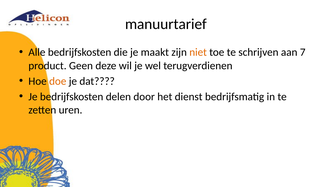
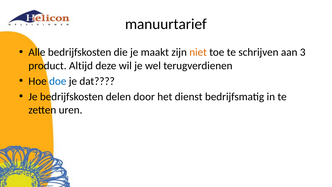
7: 7 -> 3 (303, 52)
Geen: Geen -> Altijd (81, 66)
doe colour: orange -> blue (58, 81)
